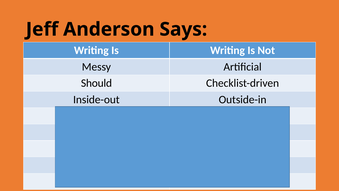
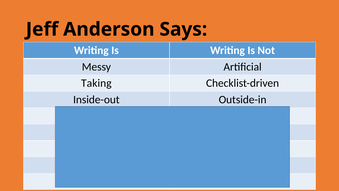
Should: Should -> Taking (96, 83)
